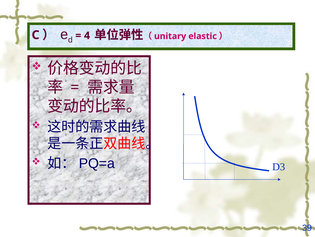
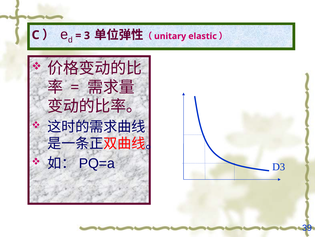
4: 4 -> 3 (87, 35)
